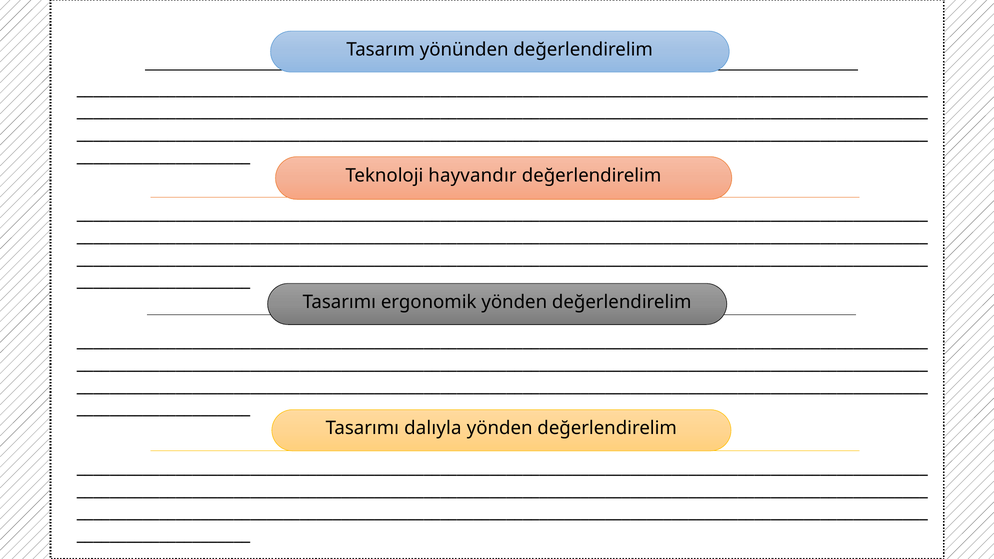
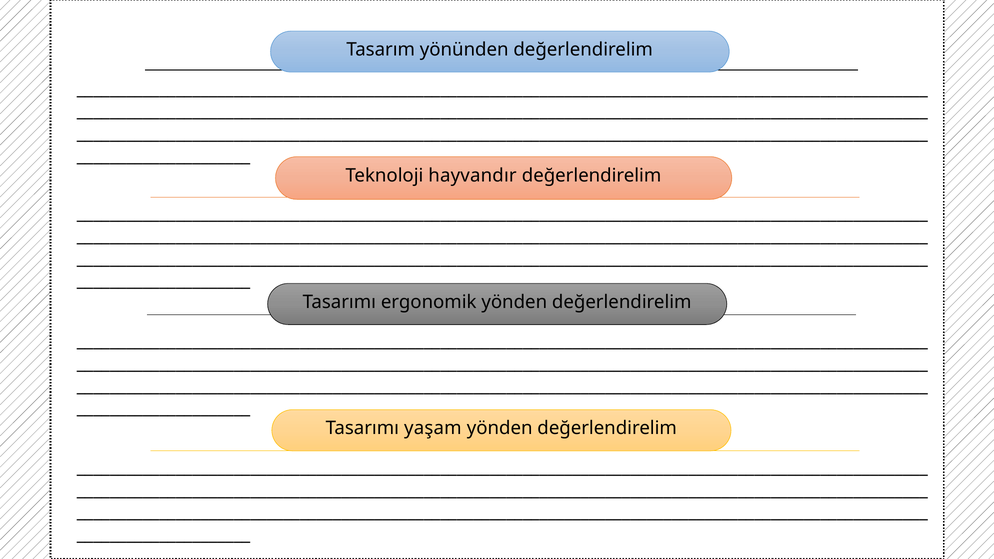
dalıyla: dalıyla -> yaşam (433, 428)
